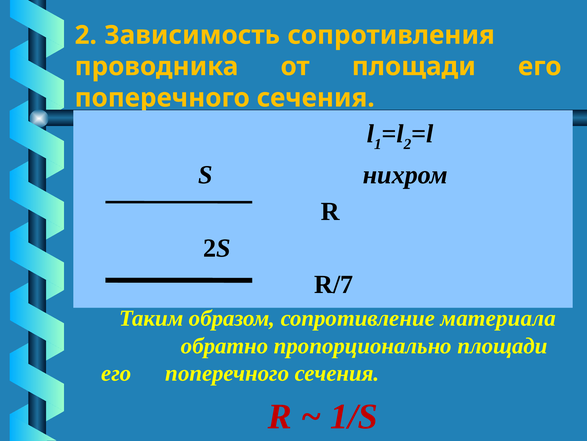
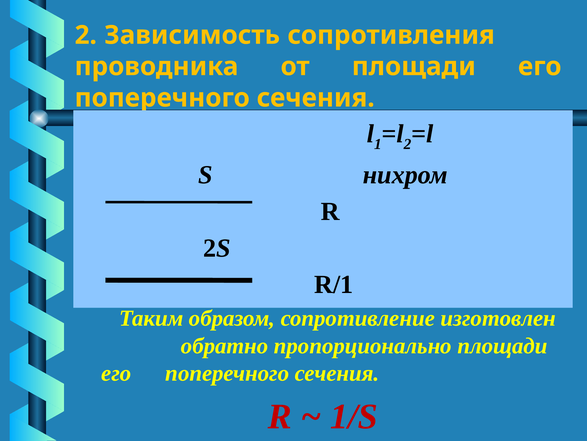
R/7: R/7 -> R/1 (334, 284)
материала: материала -> изготовлен (498, 318)
